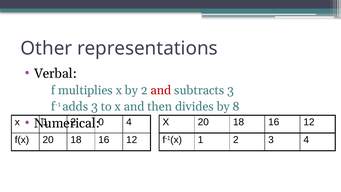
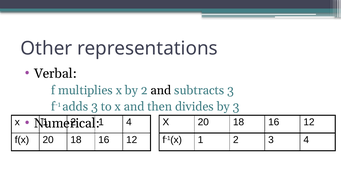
and colour: red -> black (161, 90)
by 8: 8 -> 3 (236, 106)
0: 0 -> 1 (101, 122)
